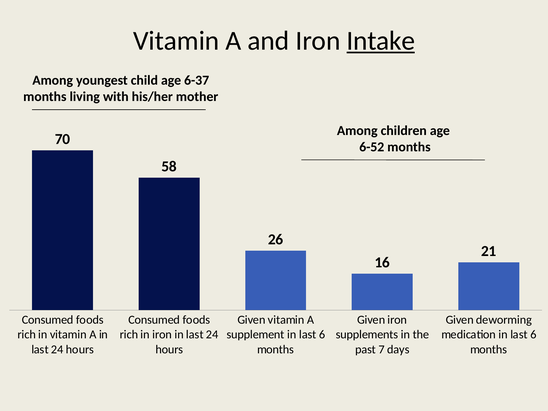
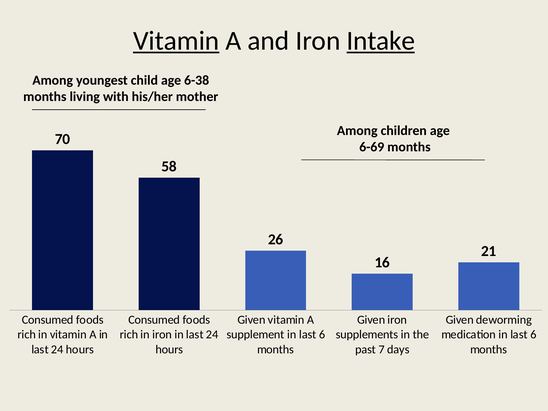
Vitamin underline: none -> present (176, 41)
6-37: 6-37 -> 6-38 (197, 80)
6-52: 6-52 -> 6-69 (372, 147)
